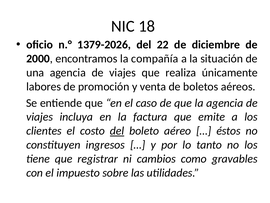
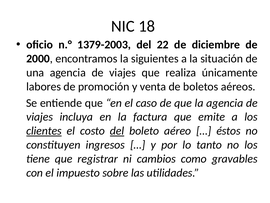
1379-2026: 1379-2026 -> 1379-2003 (104, 44)
compañía: compañía -> siguientes (155, 58)
clientes underline: none -> present (44, 131)
